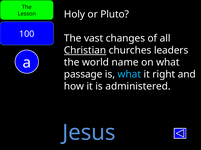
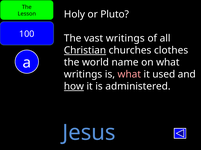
vast changes: changes -> writings (125, 39)
leaders: leaders -> clothes (171, 51)
passage: passage -> writings (83, 75)
what colour: light blue -> pink (129, 75)
right: right -> used (164, 75)
how underline: none -> present (74, 87)
